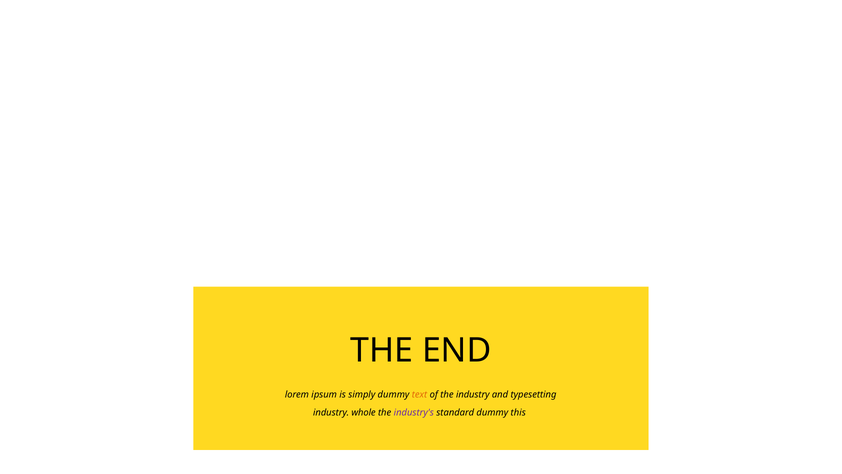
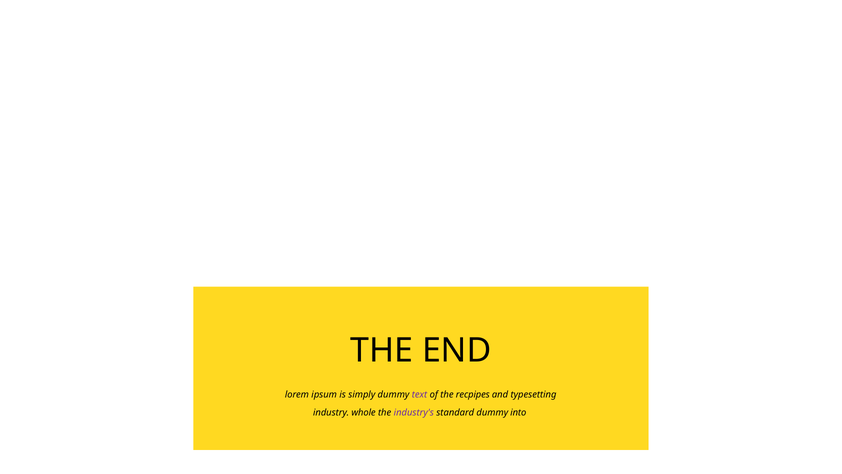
text colour: orange -> purple (419, 394)
the industry: industry -> recpipes (473, 394)
this: this -> into (518, 412)
